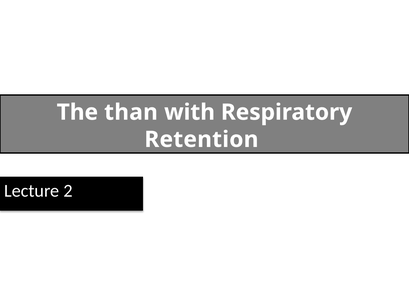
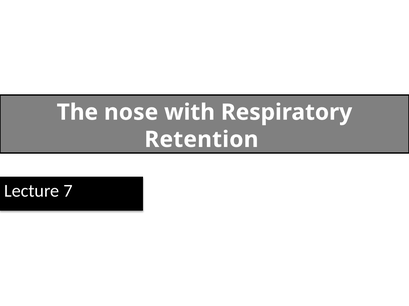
than: than -> nose (131, 113)
2: 2 -> 7 (68, 191)
